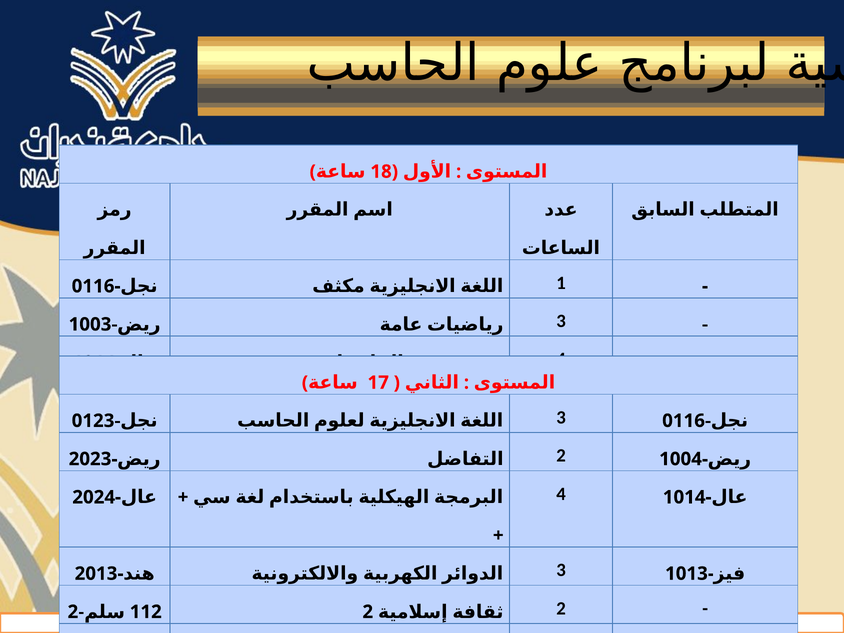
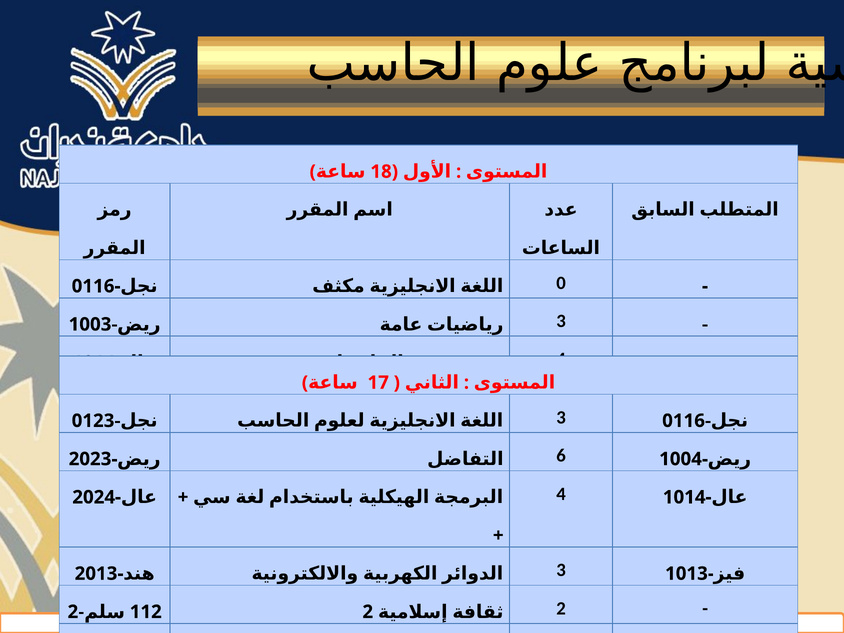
1: 1 -> 0 (561, 283)
2: 2 -> 6 (561, 456)
